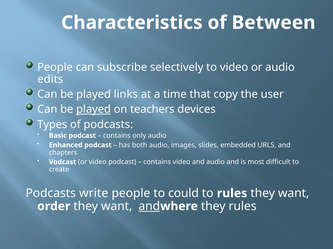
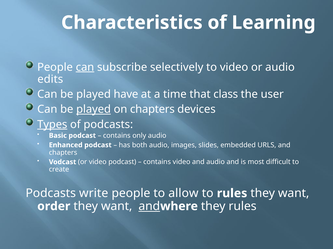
Between: Between -> Learning (274, 23)
can underline: none -> present (85, 67)
links: links -> have (126, 94)
copy: copy -> class (226, 94)
on teachers: teachers -> chapters (152, 110)
Types underline: none -> present (52, 125)
could: could -> allow (183, 194)
